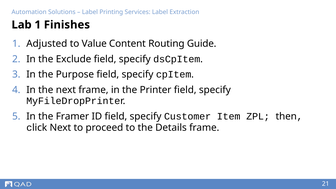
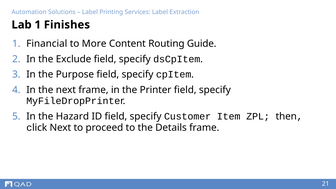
Adjusted: Adjusted -> Financial (47, 44)
Value: Value -> More (94, 44)
Framer: Framer -> Hazard (72, 116)
